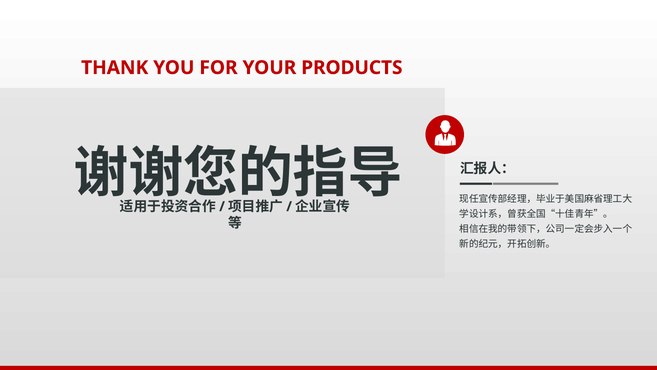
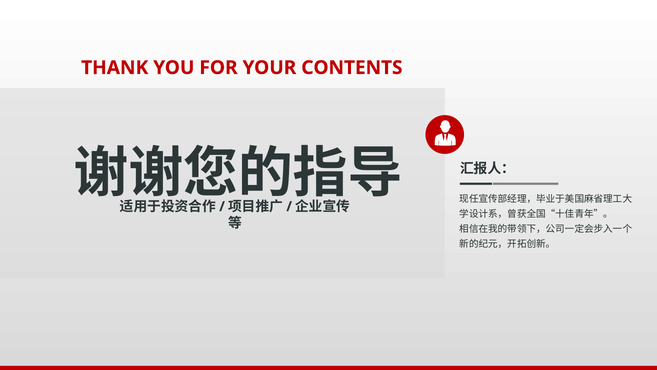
PRODUCTS: PRODUCTS -> CONTENTS (352, 68)
